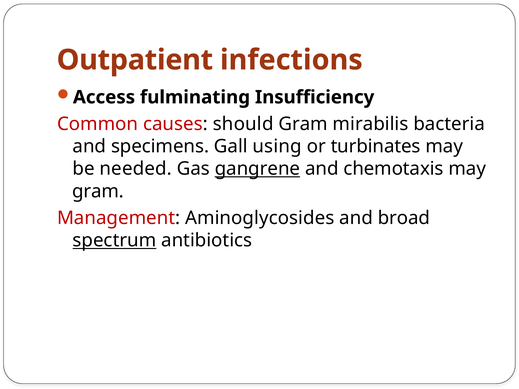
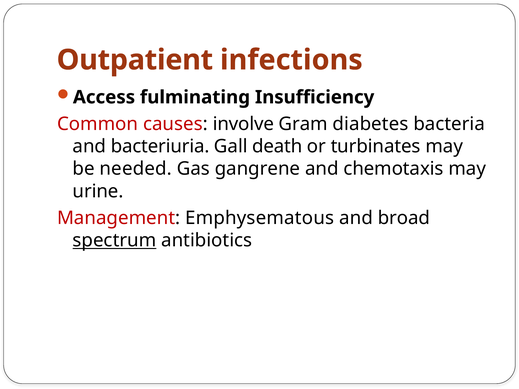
should: should -> involve (243, 124)
mirabilis: mirabilis -> diabetes (371, 124)
specimens: specimens -> bacteriuria (160, 146)
using: using -> death (277, 146)
gangrene underline: present -> none (257, 169)
gram: gram -> urine (98, 191)
Aminoglycosides: Aminoglycosides -> Emphysematous (260, 218)
